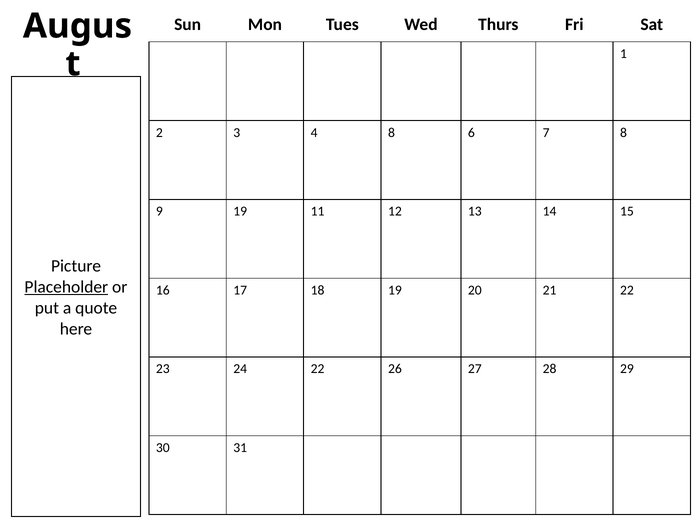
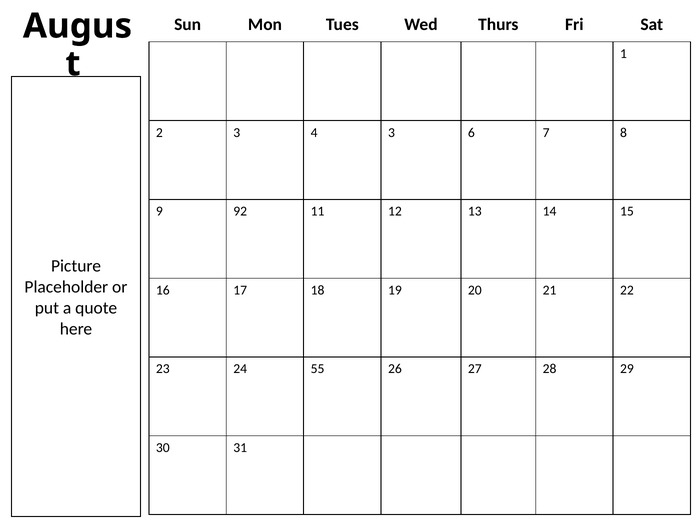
4 8: 8 -> 3 (391, 133)
9 19: 19 -> 92 (240, 211)
Placeholder underline: present -> none (66, 287)
24 22: 22 -> 55 (318, 369)
